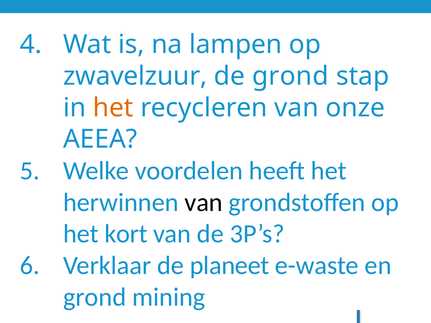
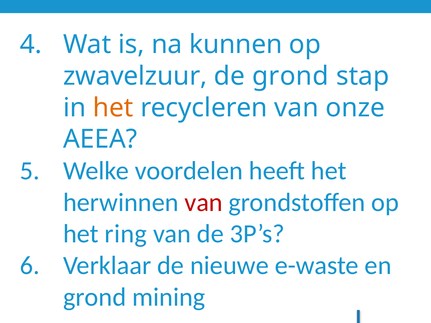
lampen: lampen -> kunnen (236, 45)
van colour: black -> red (204, 203)
kort: kort -> ring (126, 234)
planeet: planeet -> nieuwe (229, 266)
